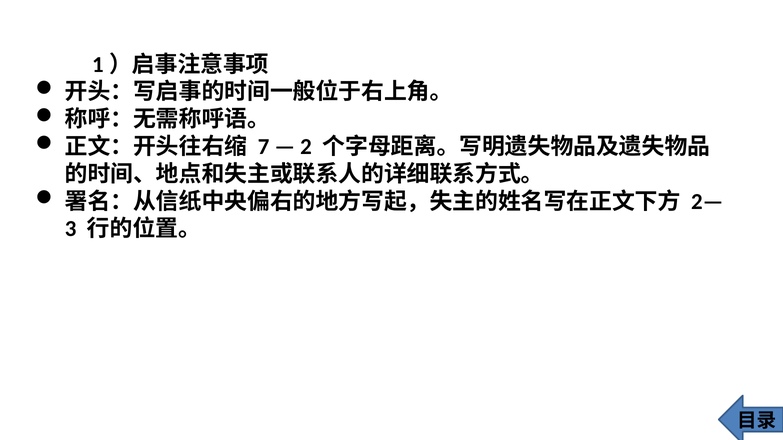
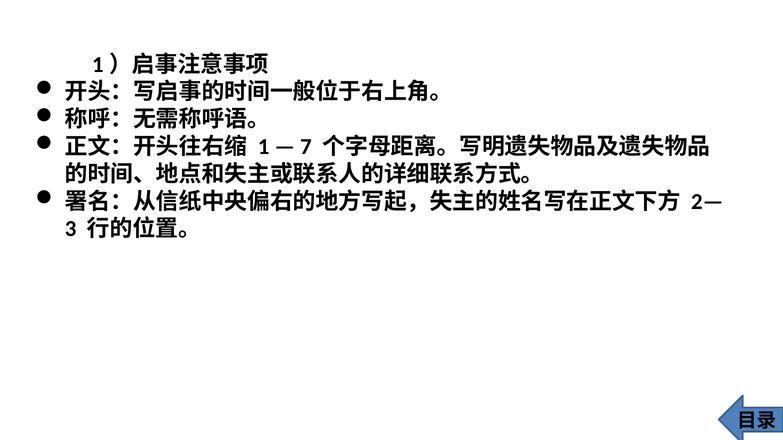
7: 7 -> 1 (264, 147)
2: 2 -> 7 (306, 147)
